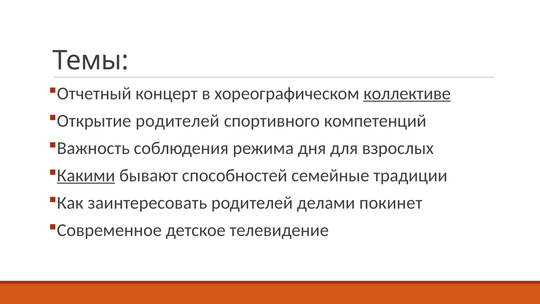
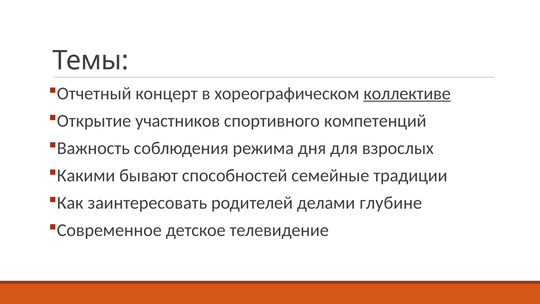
Открытие родителей: родителей -> участников (178, 121)
Какими underline: present -> none (86, 175)
покинет: покинет -> глубине (391, 203)
